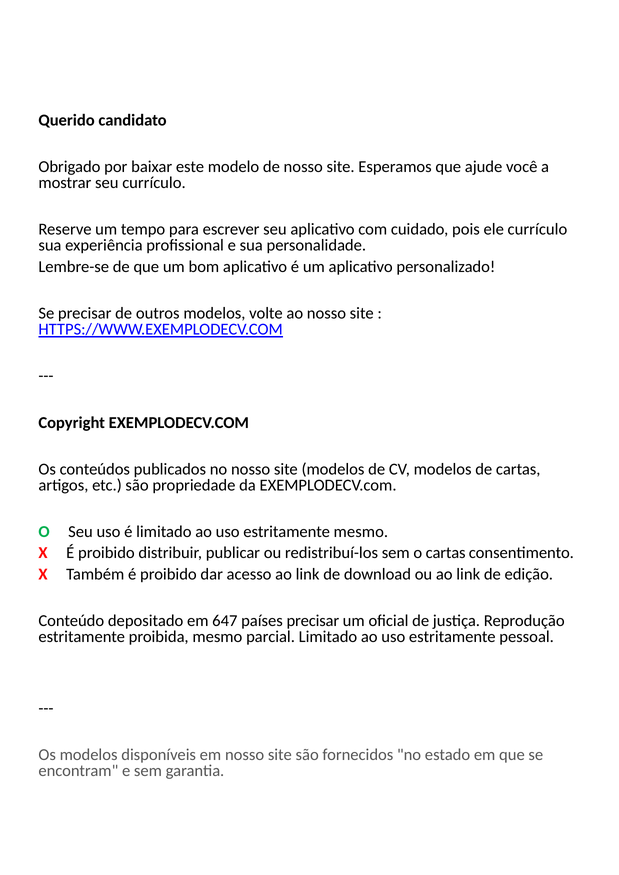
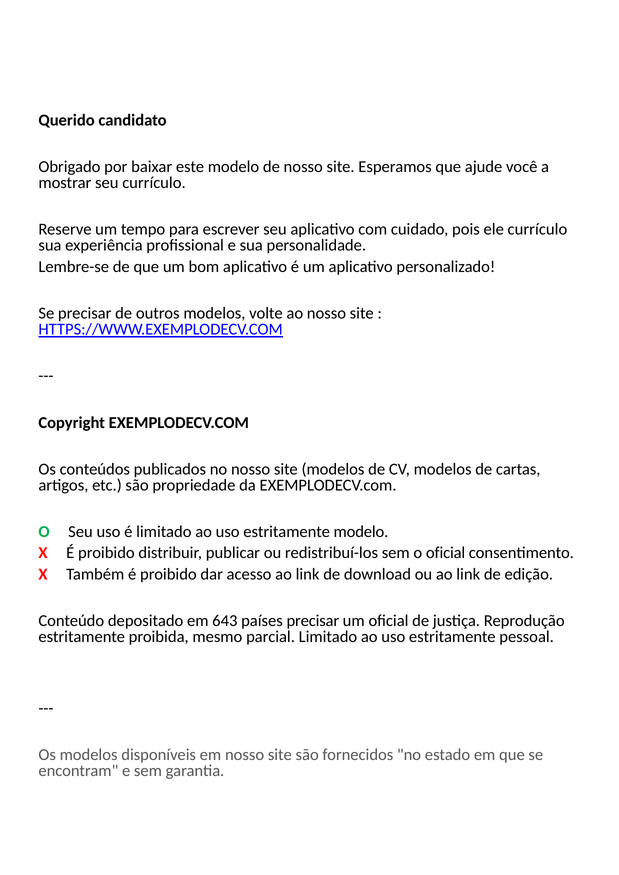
estritamente mesmo: mesmo -> modelo (361, 531)
o cartas: cartas -> oficial (446, 553)
647: 647 -> 643 (225, 621)
